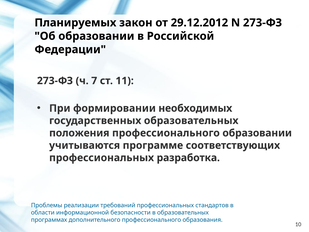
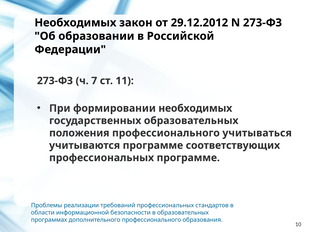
Планируемых: Планируемых -> Необходимых (75, 23)
профессионального образовании: образовании -> учитываться (257, 133)
профессиональных разработка: разработка -> программе (188, 158)
